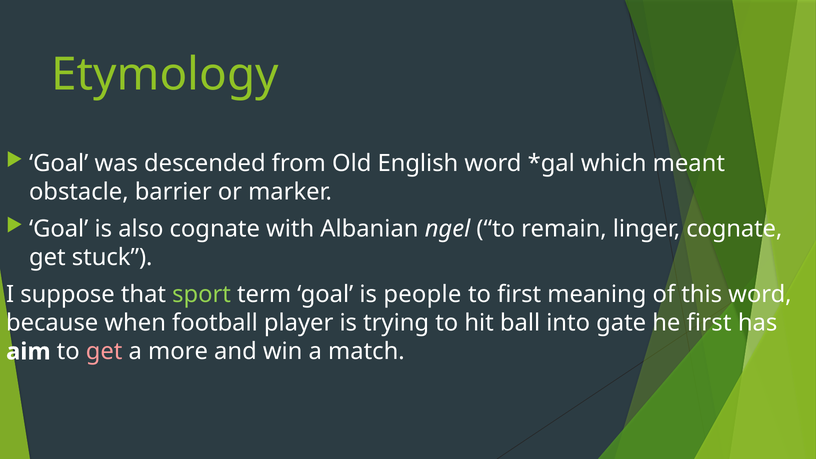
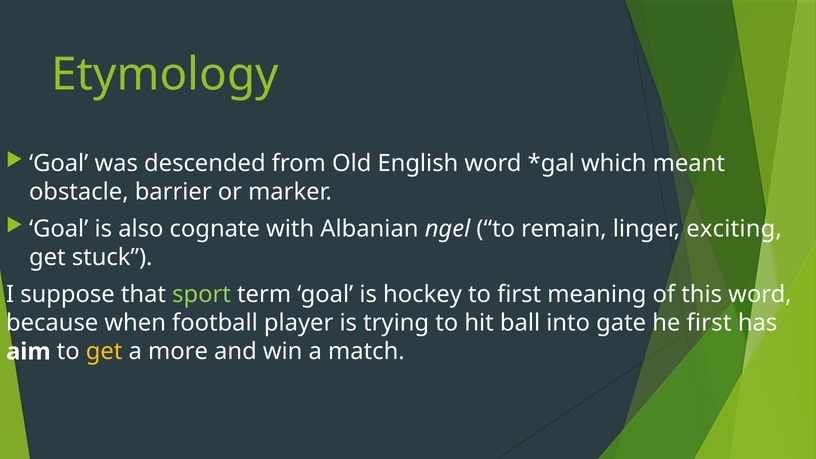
linger cognate: cognate -> exciting (734, 229)
people: people -> hockey (423, 295)
get colour: pink -> yellow (104, 352)
